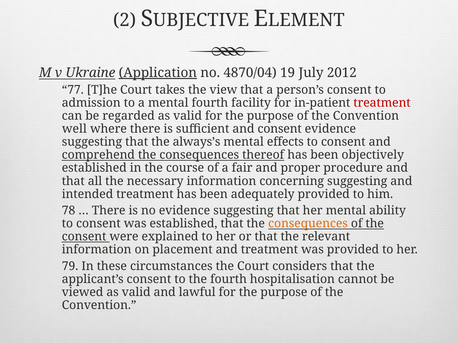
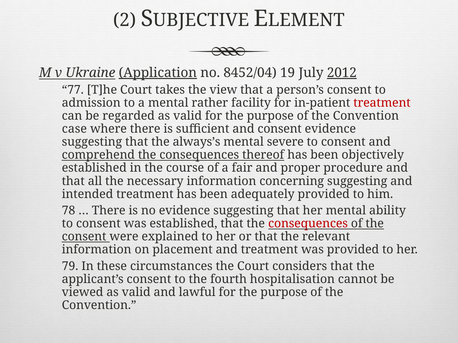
4870/04: 4870/04 -> 8452/04 (250, 73)
2012 underline: none -> present (342, 73)
mental fourth: fourth -> rather (210, 103)
well: well -> case (74, 129)
effects: effects -> severe (285, 142)
consequences colour: orange -> red (308, 224)
